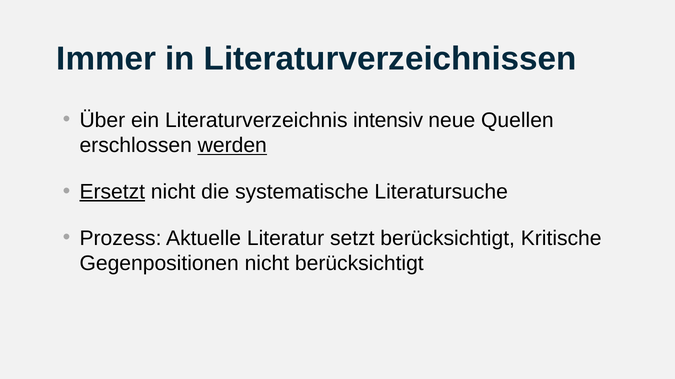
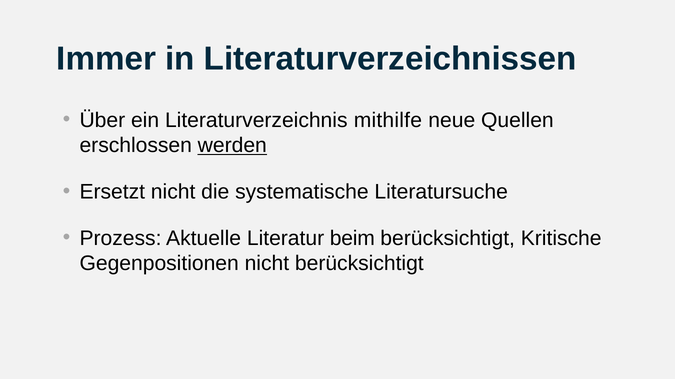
intensiv: intensiv -> mithilfe (388, 120)
Ersetzt underline: present -> none (112, 192)
setzt: setzt -> beim (352, 239)
